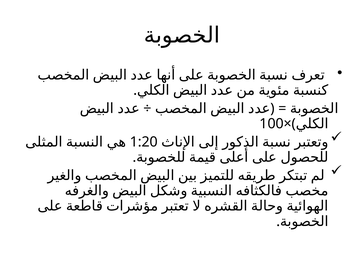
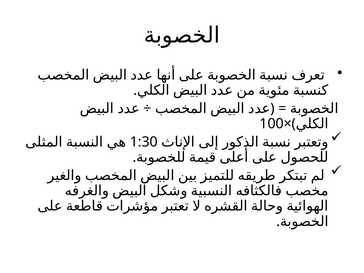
1:20: 1:20 -> 1:30 (144, 142)
